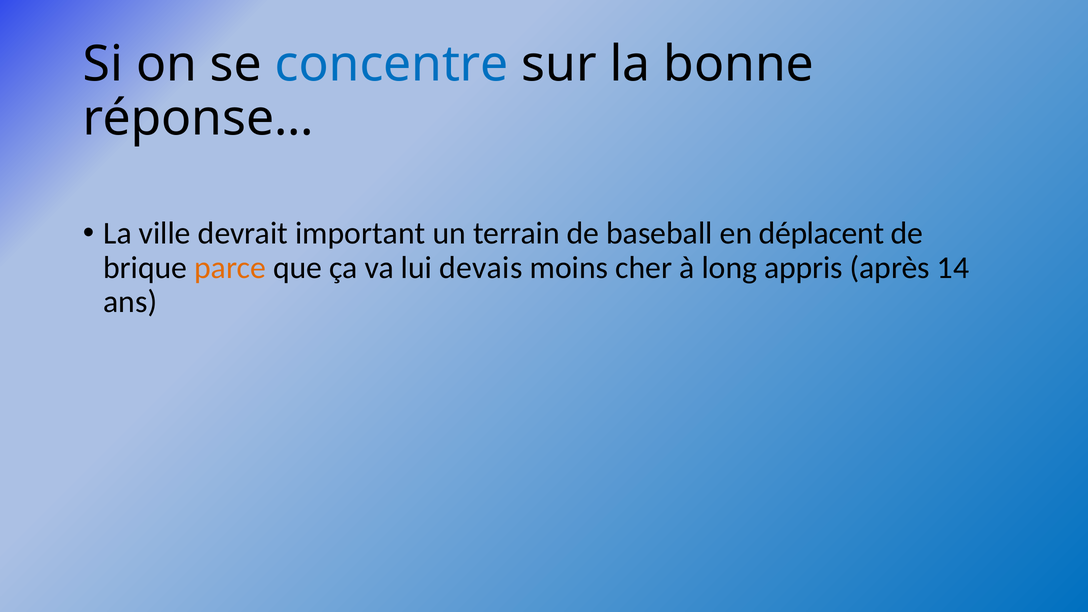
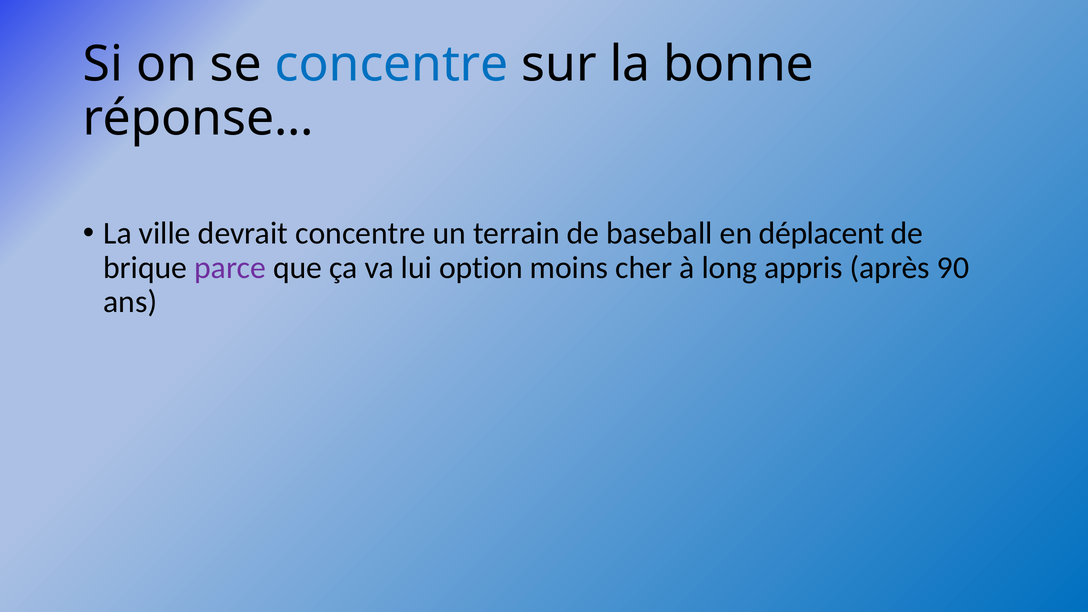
devrait important: important -> concentre (360, 233)
parce colour: orange -> purple (230, 268)
devais: devais -> option (481, 268)
14: 14 -> 90 (953, 268)
